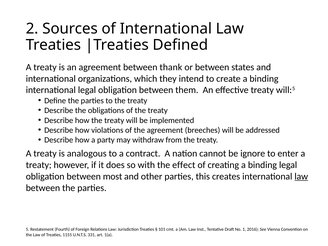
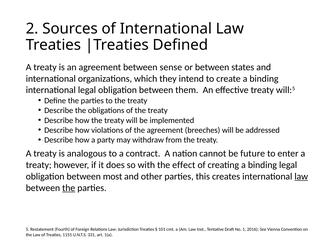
thank: thank -> sense (171, 67)
ignore: ignore -> future (253, 153)
the underline: none -> present (69, 188)
